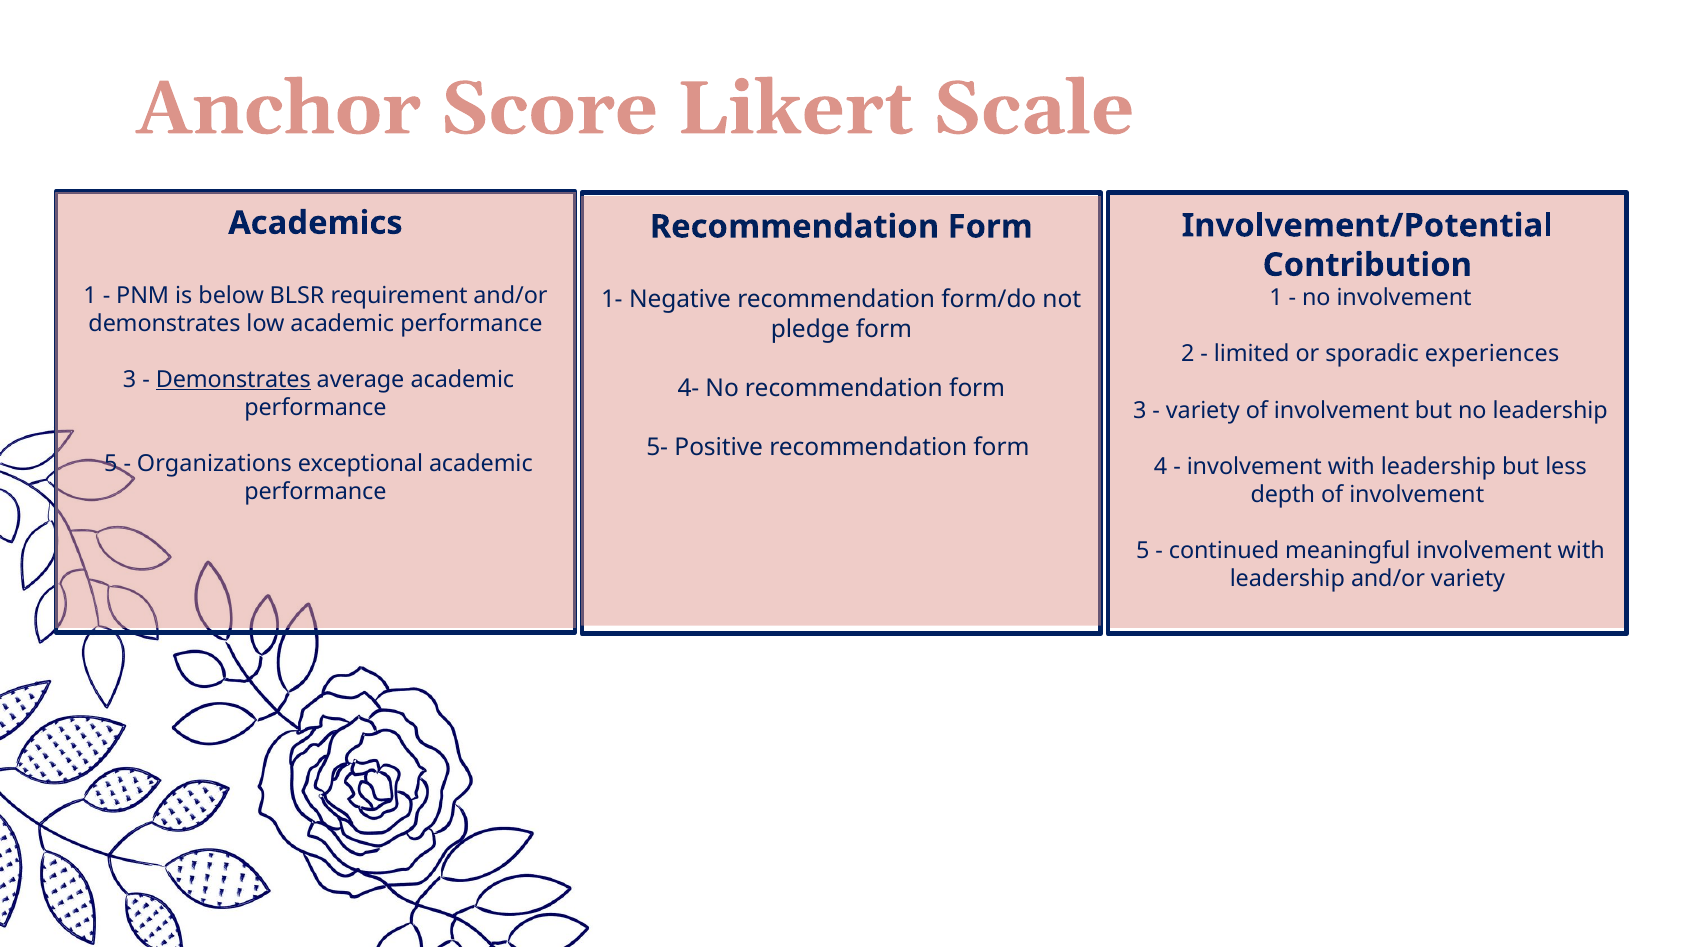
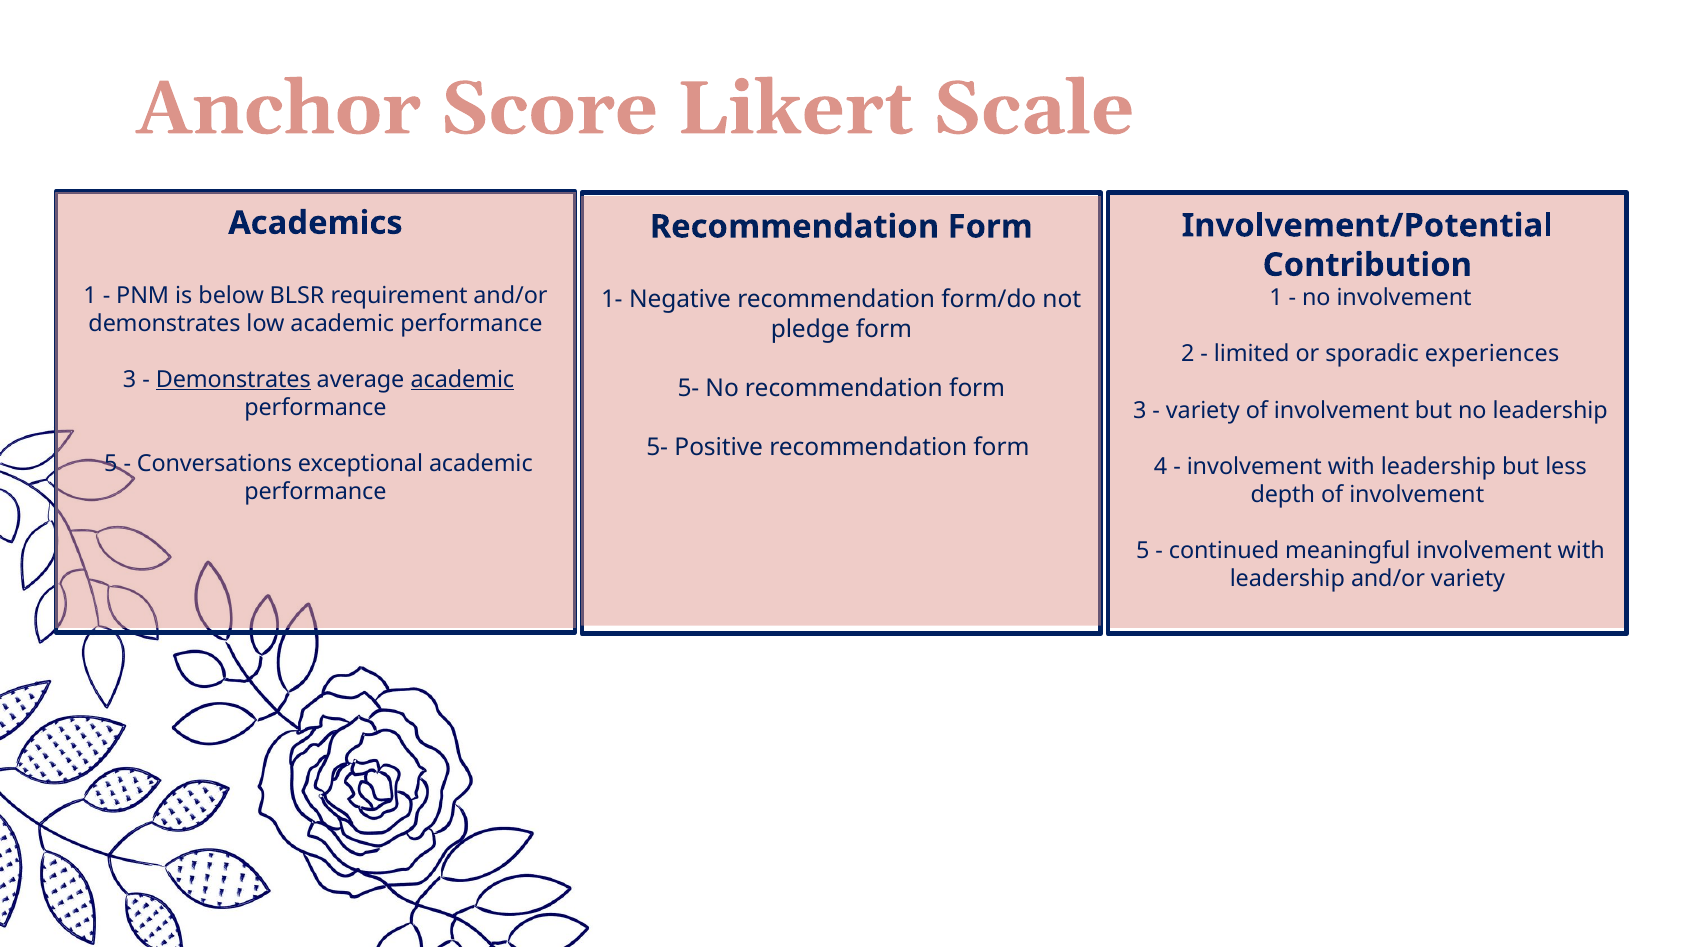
academic underline: none -> present (462, 380)
4-: 4- -> 5- (688, 388)
Organizations: Organizations -> Conversations (214, 464)
